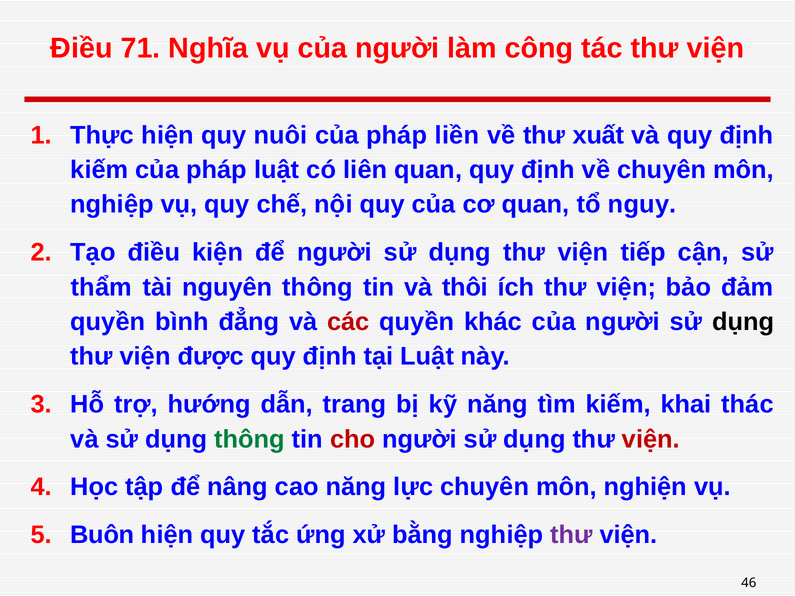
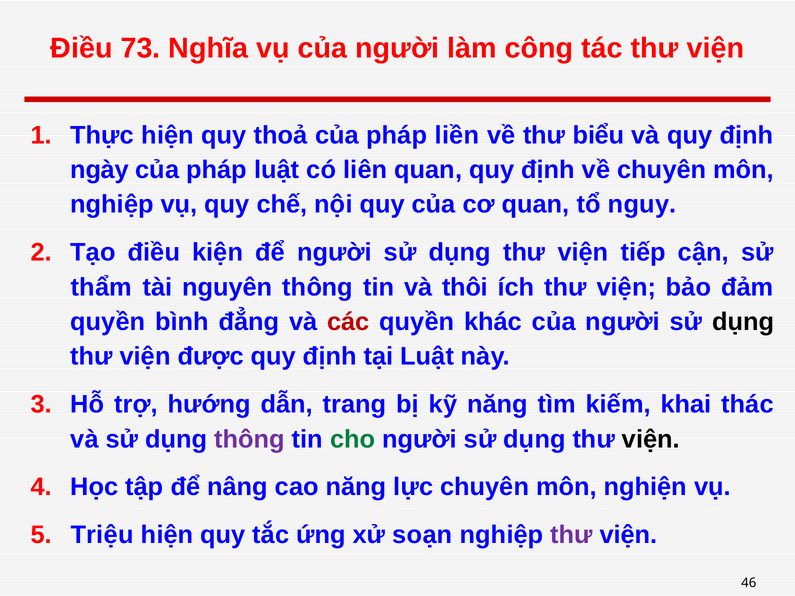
71: 71 -> 73 (141, 48)
nuôi: nuôi -> thoả (281, 135)
xuất: xuất -> biểu (598, 135)
kiếm: kiếm -> ngày (99, 170)
thông colour: green -> purple (250, 439)
cho colour: red -> green (353, 439)
viện colour: red -> black (651, 439)
Buôn: Buôn -> Triệu (102, 535)
bằng: bằng -> soạn (422, 535)
